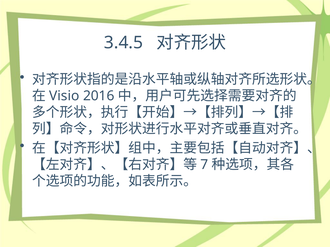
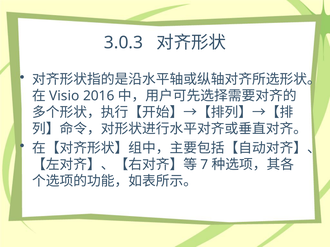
3.4.5: 3.4.5 -> 3.0.3 (124, 43)
